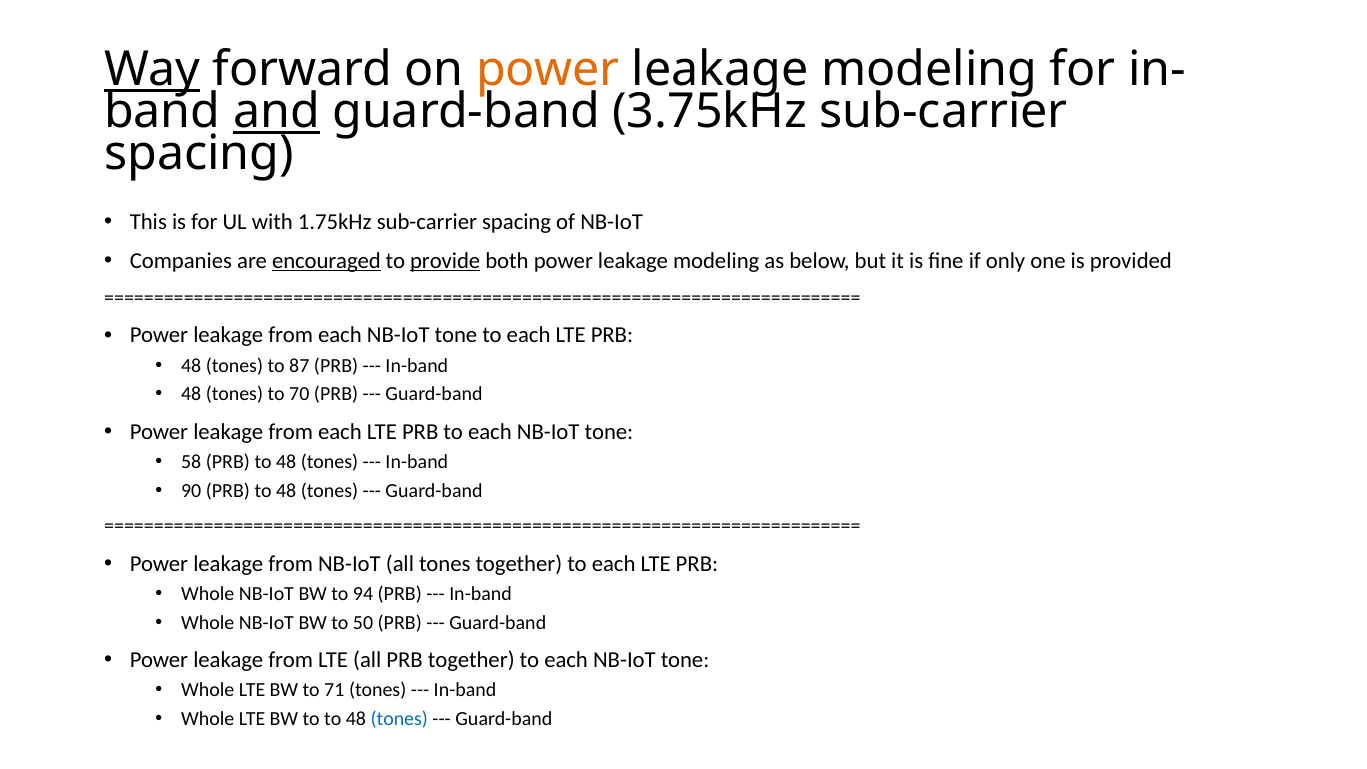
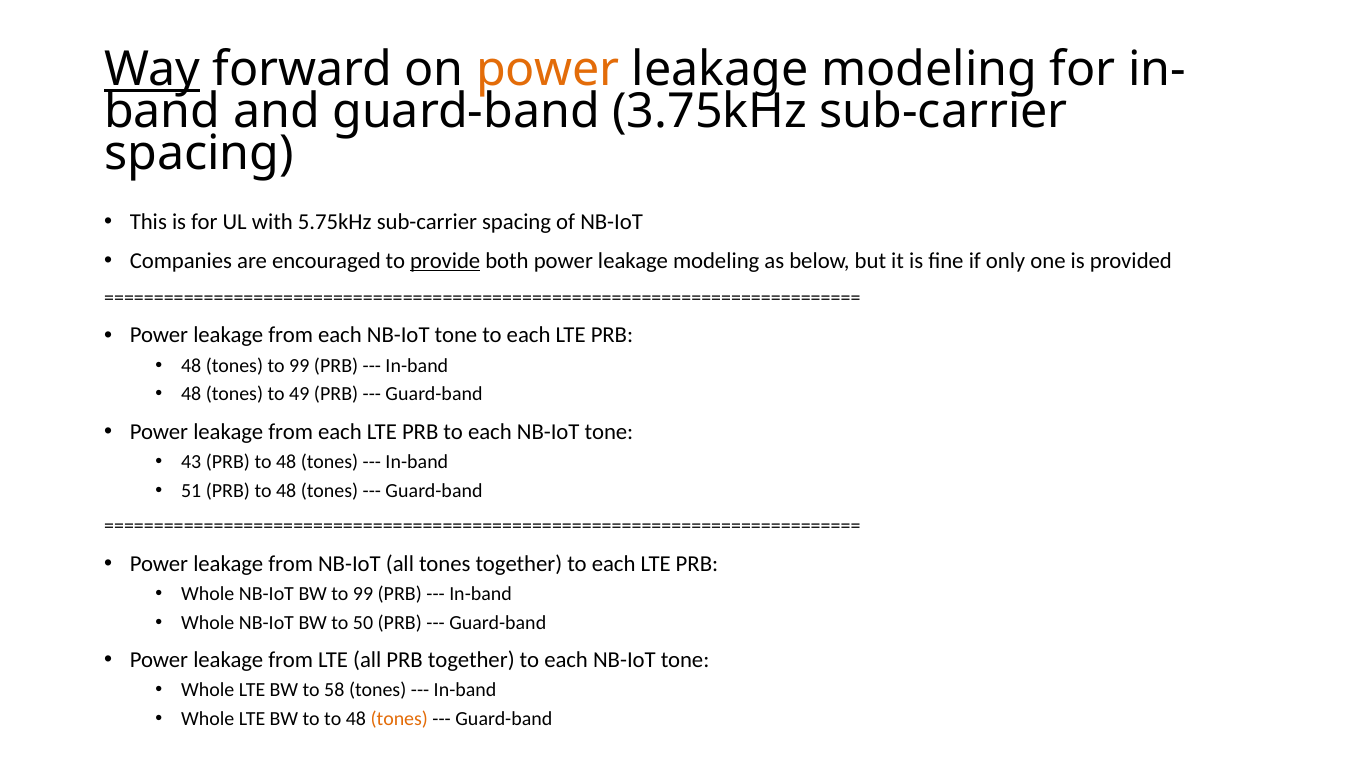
and underline: present -> none (276, 112)
1.75kHz: 1.75kHz -> 5.75kHz (335, 222)
encouraged underline: present -> none (326, 261)
tones to 87: 87 -> 99 (299, 366)
70: 70 -> 49 (299, 394)
58: 58 -> 43 (191, 462)
90: 90 -> 51 (191, 490)
BW to 94: 94 -> 99 (363, 594)
71: 71 -> 58 (334, 690)
tones colour: blue -> orange (399, 719)
